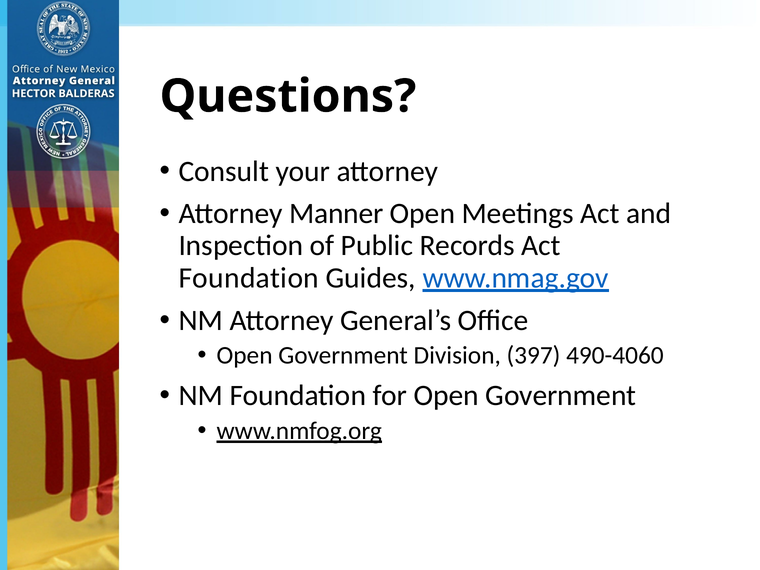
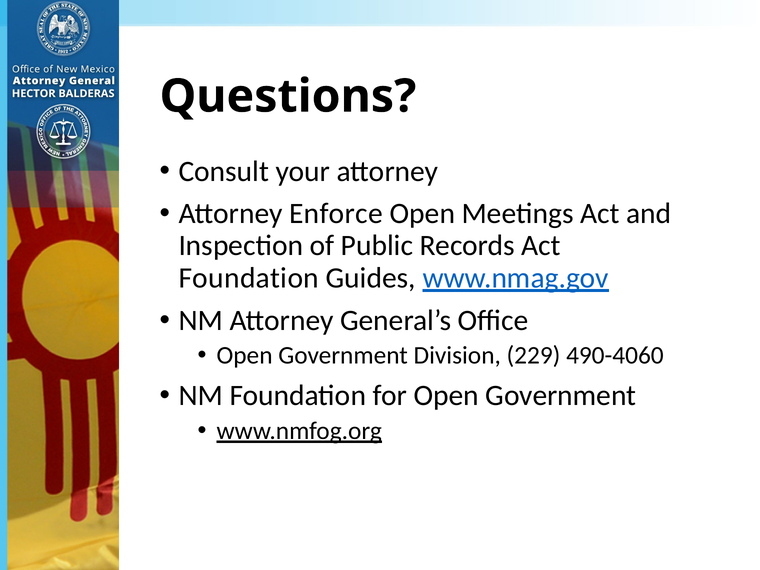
Manner: Manner -> Enforce (336, 214)
397: 397 -> 229 (533, 355)
